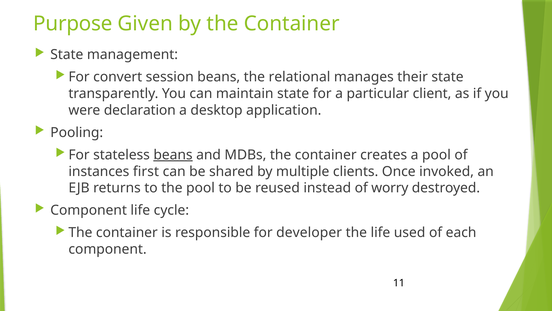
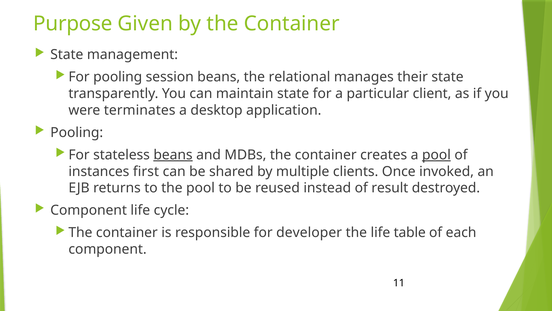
For convert: convert -> pooling (118, 77)
declaration: declaration -> terminates (140, 110)
pool underline: none -> present (436, 155)
worry: worry -> result (390, 188)
used: used -> table (410, 232)
